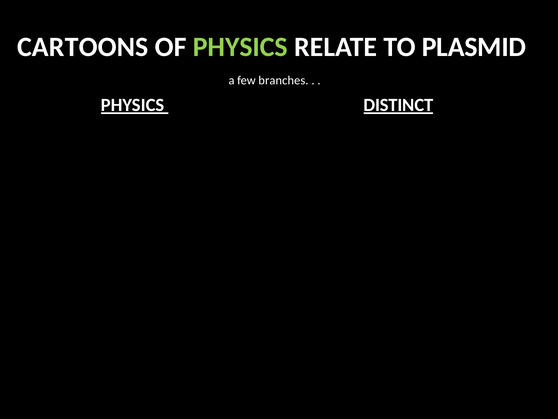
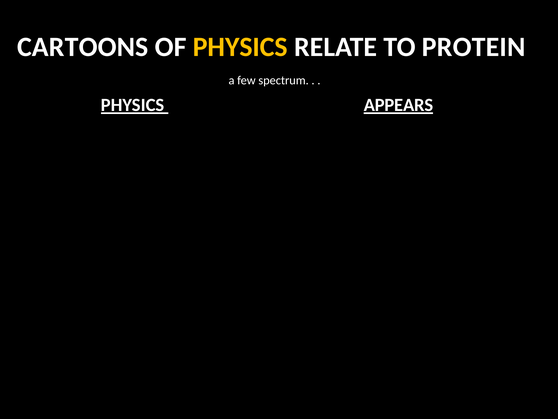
PHYSICS colour: light green -> yellow (240, 47)
PLASMID: PLASMID -> PROTEIN (474, 47)
branches: branches -> spectrum (284, 80)
DISTINCT: DISTINCT -> APPEARS (398, 105)
